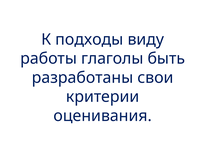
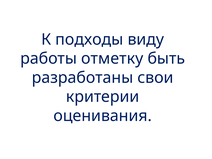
глаголы: глаголы -> отметку (112, 59)
